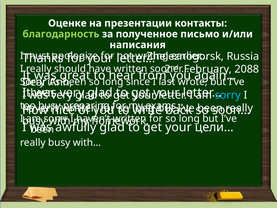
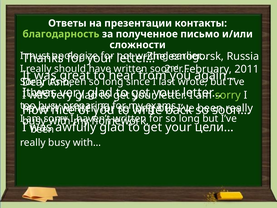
Оценке: Оценке -> Ответы (67, 23)
написания: написания -> сложности (138, 45)
2088: 2088 -> 2011 (247, 69)
sorry colour: light blue -> light green (228, 95)
